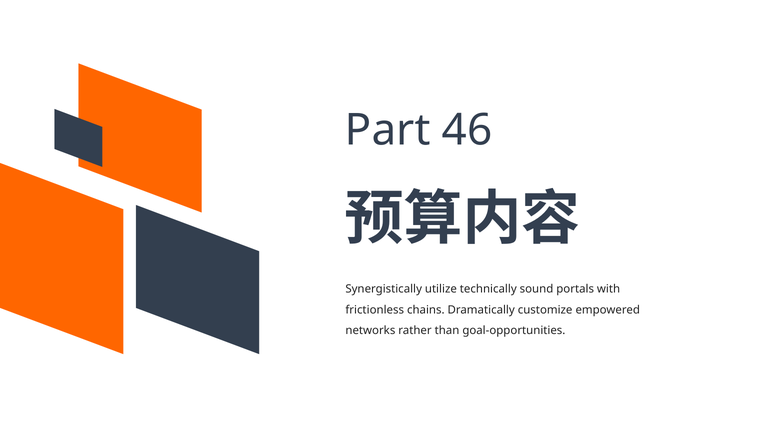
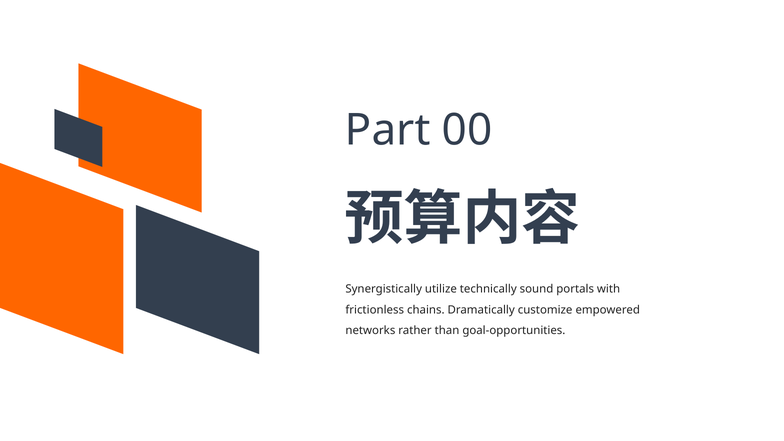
46: 46 -> 00 (467, 130)
